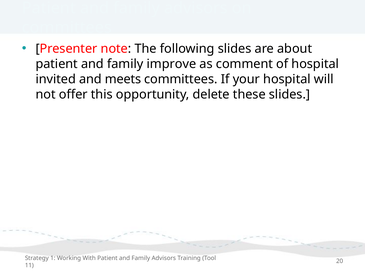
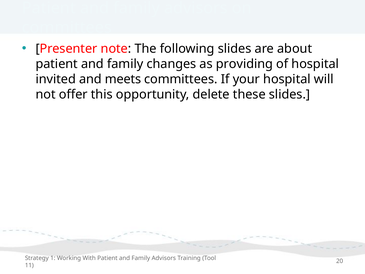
improve: improve -> changes (171, 64)
comment: comment -> providing (244, 64)
